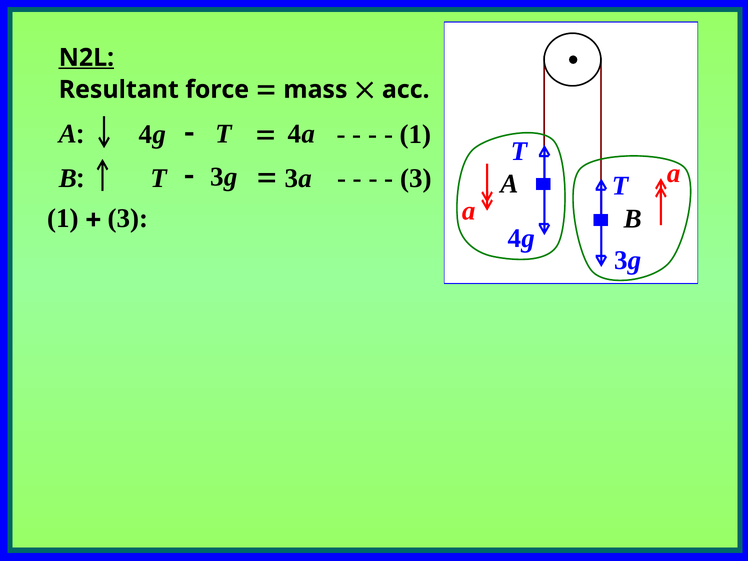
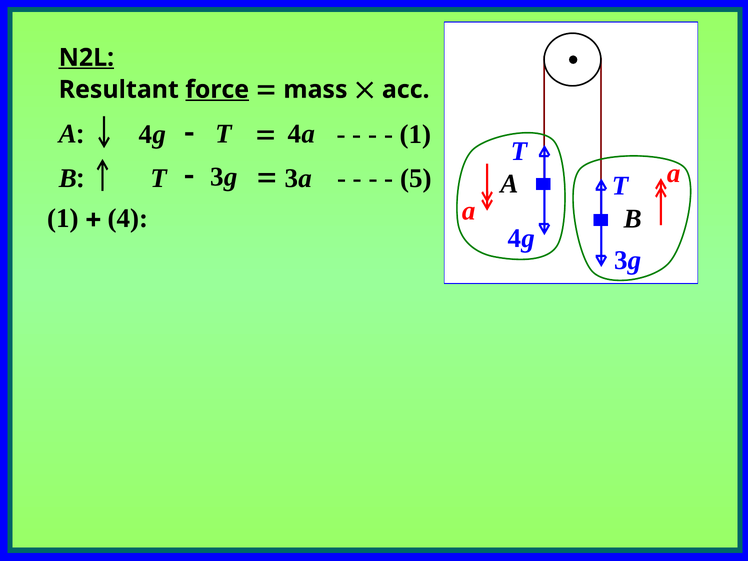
force underline: none -> present (217, 90)
3: 3 -> 5 (416, 178)
3: 3 -> 4 (128, 218)
